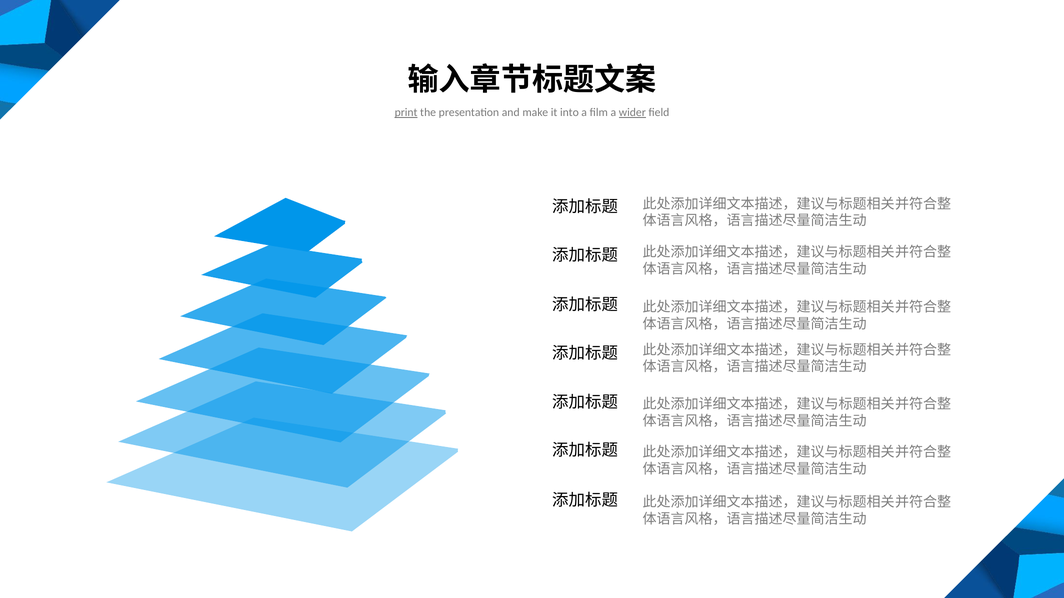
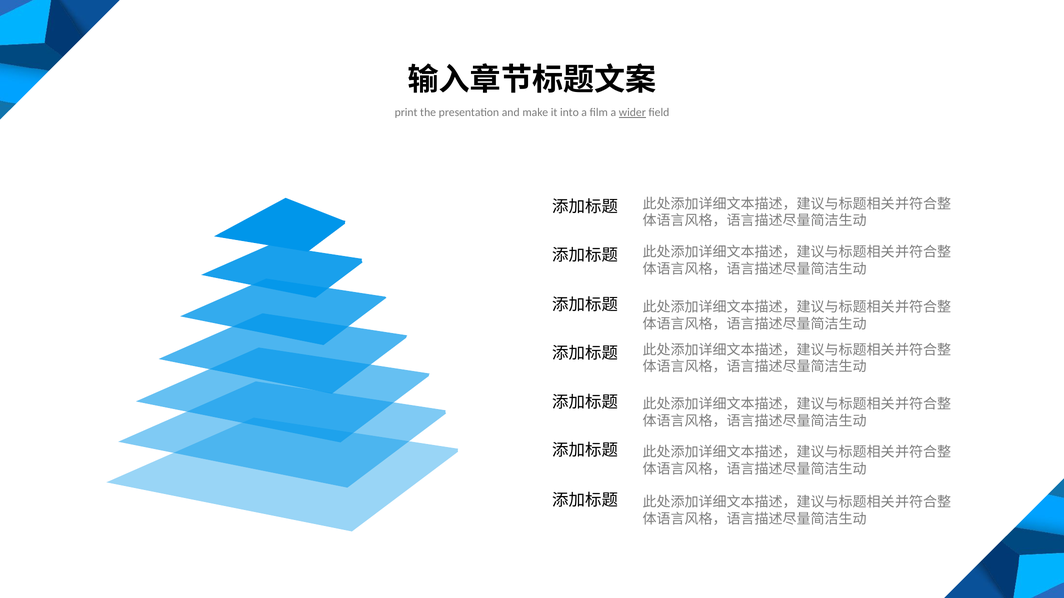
print underline: present -> none (406, 113)
